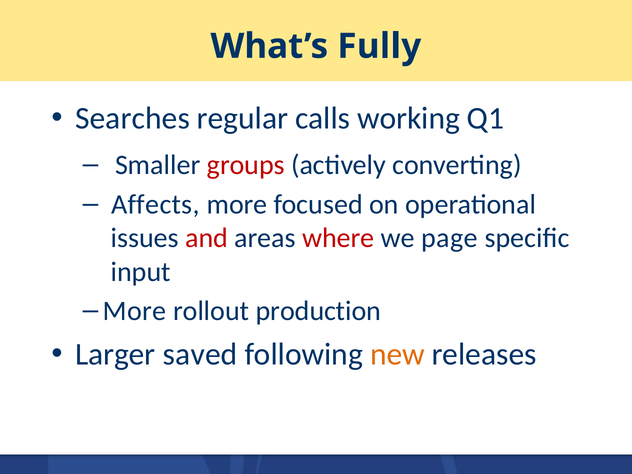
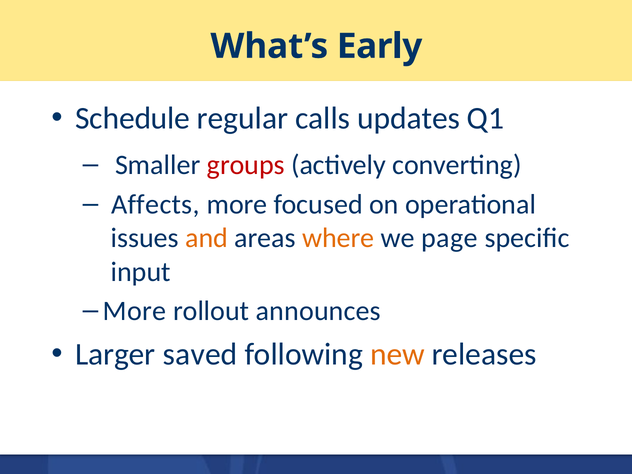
Fully: Fully -> Early (380, 46)
Searches: Searches -> Schedule (133, 118)
working: working -> updates (409, 118)
and colour: red -> orange (207, 238)
where colour: red -> orange (338, 238)
production: production -> announces (318, 311)
